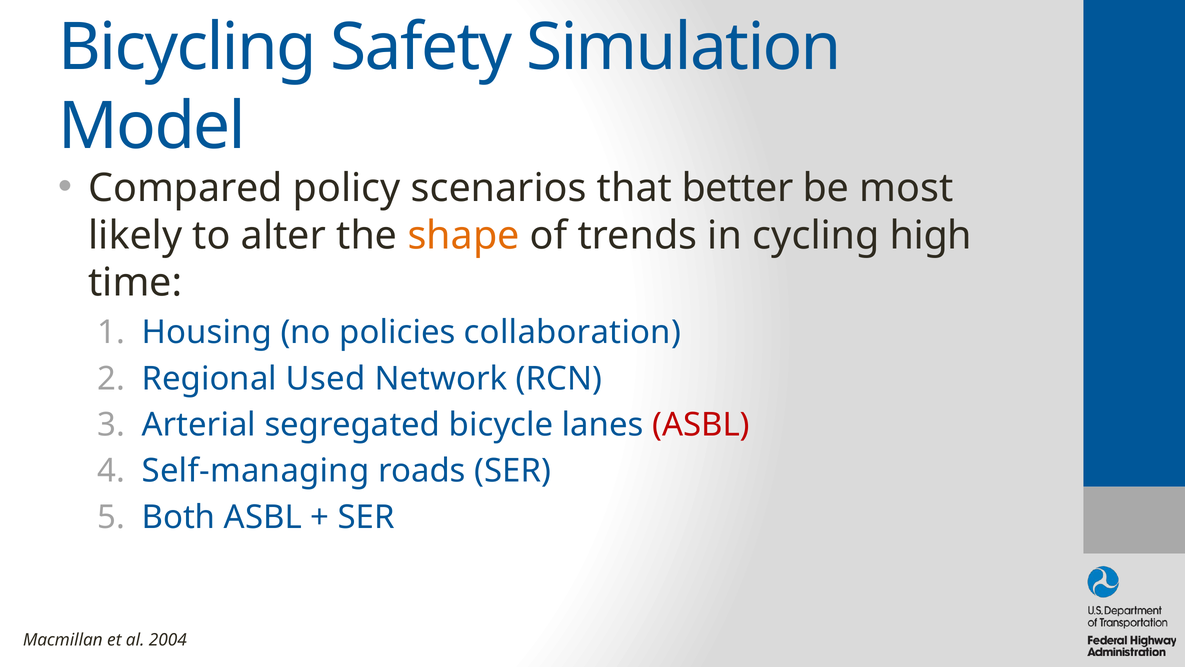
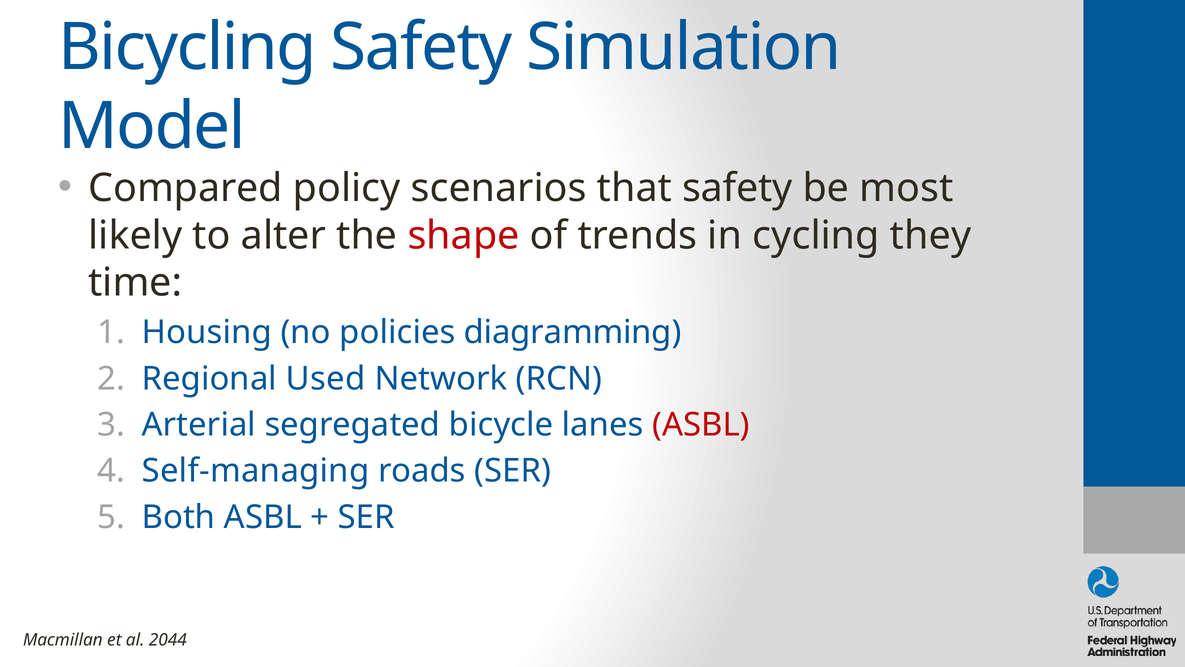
that better: better -> safety (737, 188)
shape colour: orange -> red (464, 235)
high: high -> they (931, 235)
collaboration: collaboration -> diagramming (573, 332)
2004: 2004 -> 2044 (168, 639)
